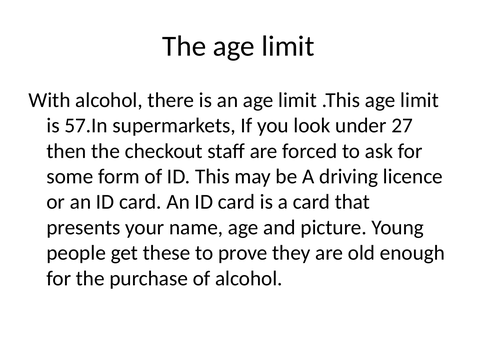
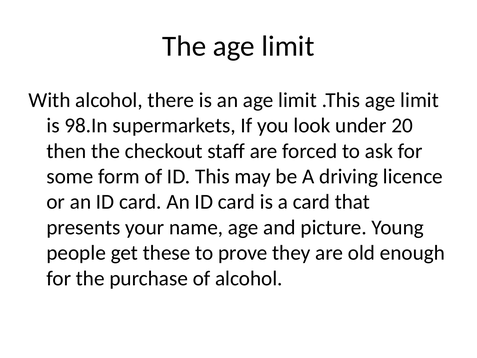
57.In: 57.In -> 98.In (86, 126)
27: 27 -> 20 (402, 126)
